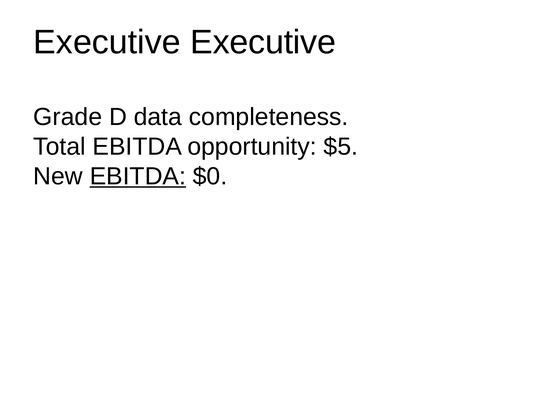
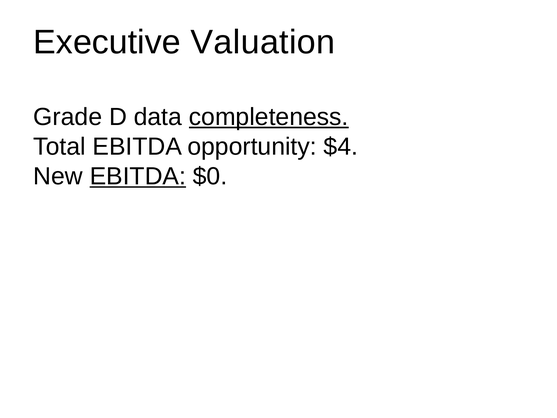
Executive Executive: Executive -> Valuation (263, 42)
completeness underline: none -> present (269, 117)
$5: $5 -> $4 (341, 147)
